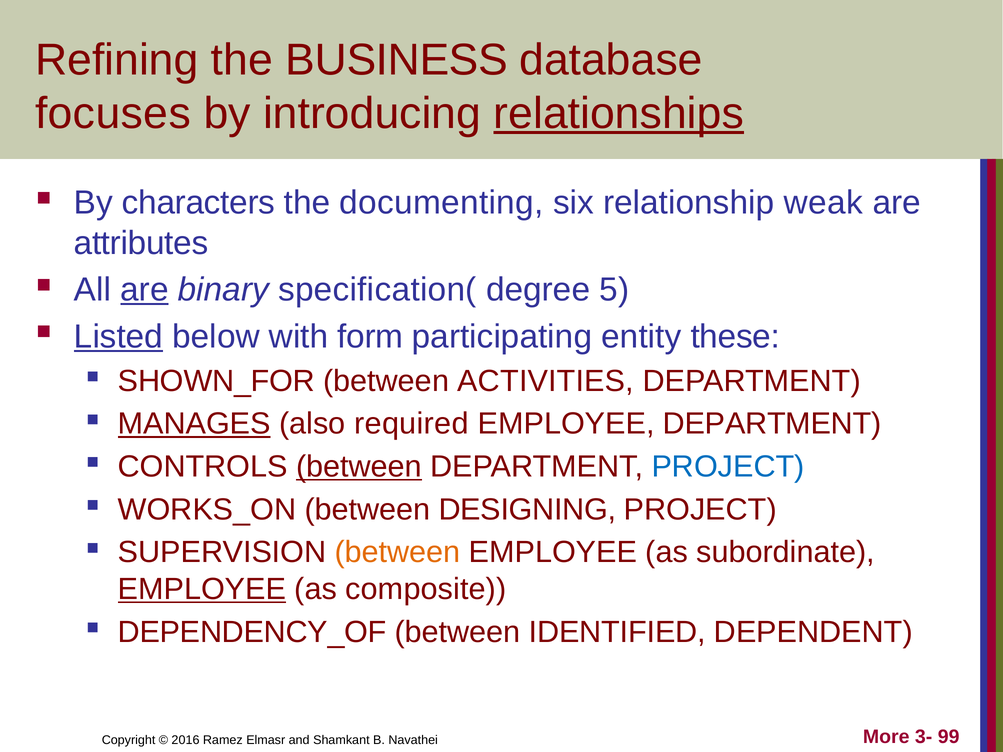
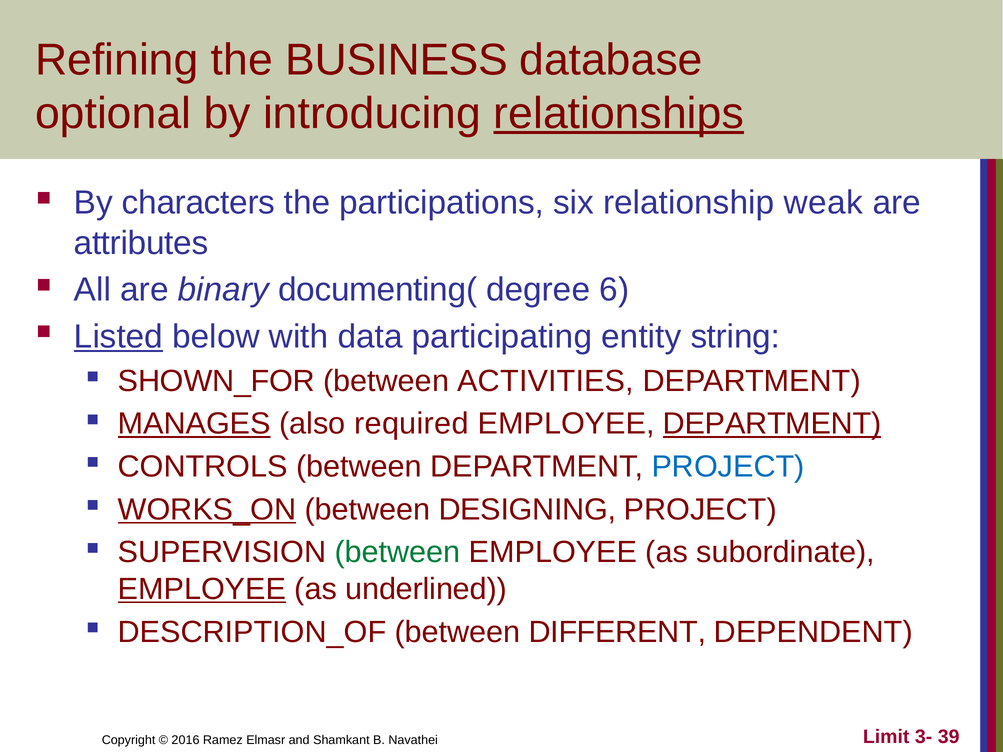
focuses: focuses -> optional (113, 113)
documenting: documenting -> participations (442, 203)
are underline: present -> none (144, 290)
specification(: specification( -> documenting( (378, 290)
5: 5 -> 6 (614, 290)
form: form -> data (370, 337)
these: these -> string (735, 337)
DEPARTMENT underline: none -> present (772, 424)
between underline: present -> none (359, 467)
WORKS_ON underline: none -> present (207, 510)
between colour: orange -> green (398, 553)
composite: composite -> underlined (426, 589)
DEPENDENCY_OF: DEPENDENCY_OF -> DESCRIPTION_OF (252, 632)
IDENTIFIED: IDENTIFIED -> DIFFERENT (617, 632)
More: More -> Limit (886, 737)
99: 99 -> 39 (949, 737)
